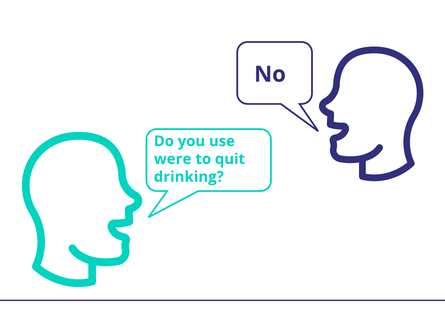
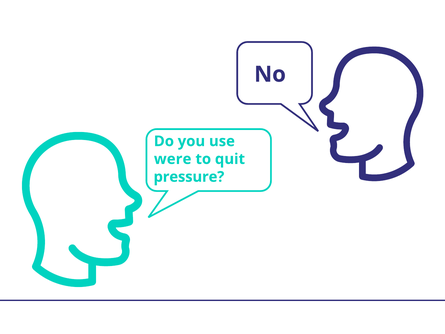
drinking: drinking -> pressure (189, 177)
